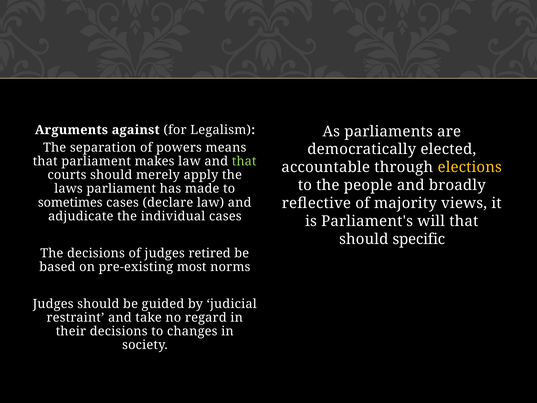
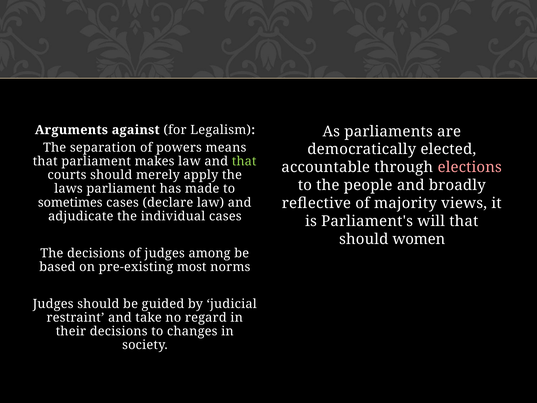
elections colour: yellow -> pink (470, 167)
specific: specific -> women (419, 239)
retired: retired -> among (210, 253)
